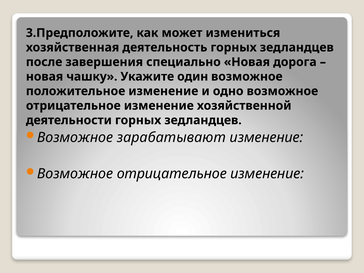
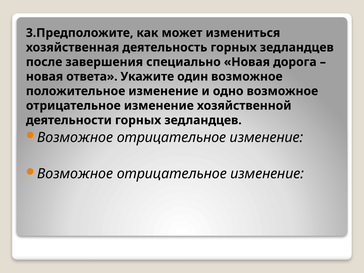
чашку: чашку -> ответа (92, 77)
зарабатывают: зарабатывают -> отрицательное (171, 137)
